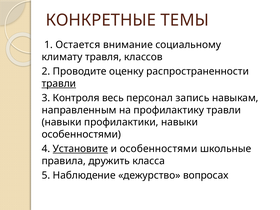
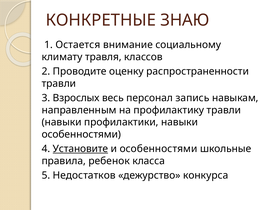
ТЕМЫ: ТЕМЫ -> ЗНАЮ (185, 20)
травли underline: present -> none (59, 84)
Контроля: Контроля -> Взрослых (76, 98)
дружить: дружить -> ребенок (109, 161)
Наблюдение: Наблюдение -> Недостатков (84, 175)
вопросах: вопросах -> конкурса (206, 175)
